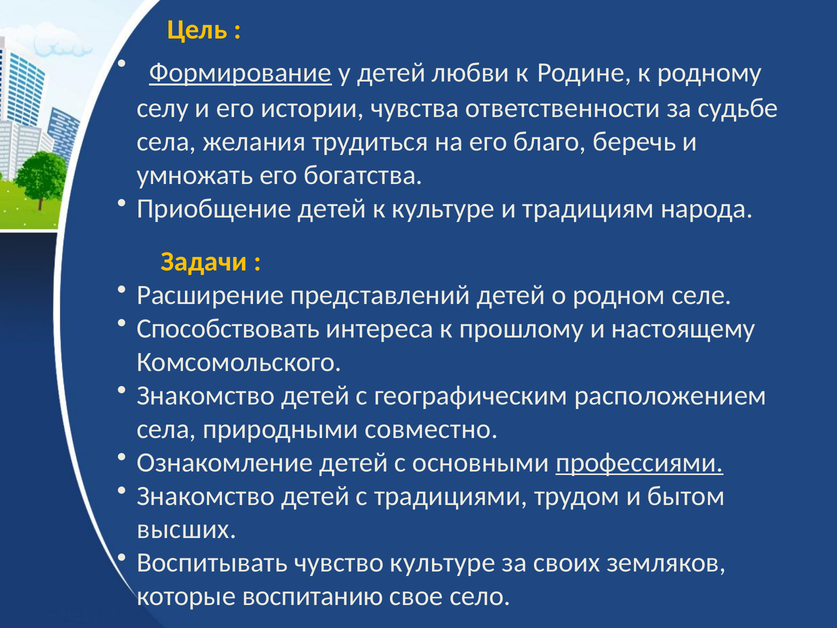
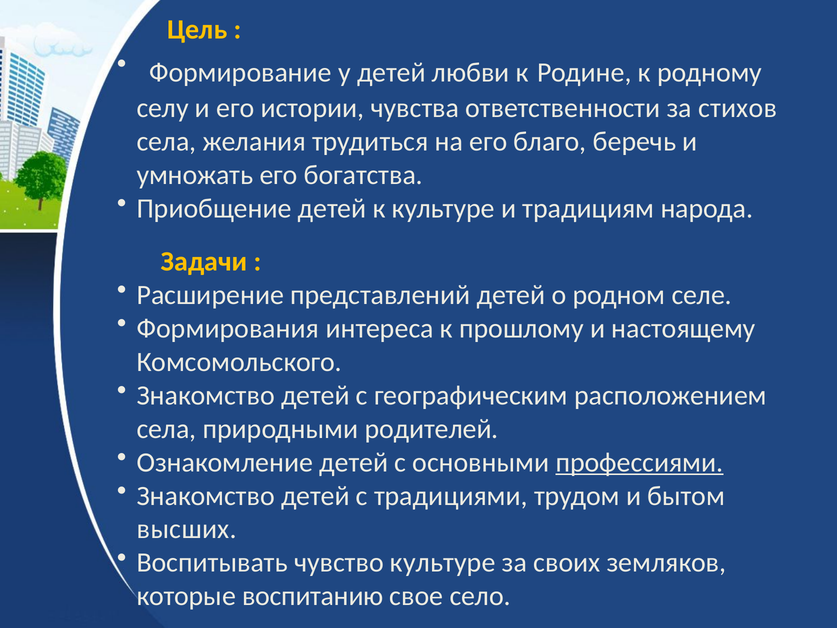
Формирование underline: present -> none (241, 72)
судьбе: судьбе -> стихов (738, 108)
Способствовать: Способствовать -> Формирования (228, 328)
совместно: совместно -> родителей (432, 429)
